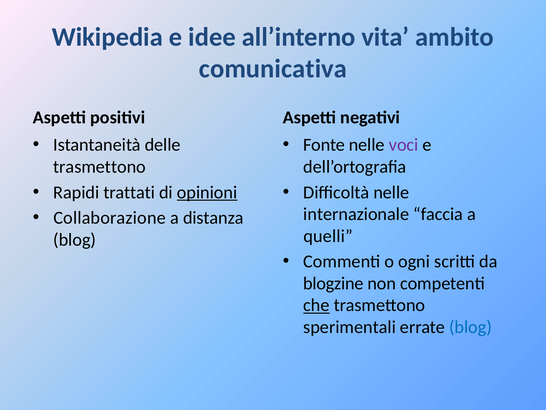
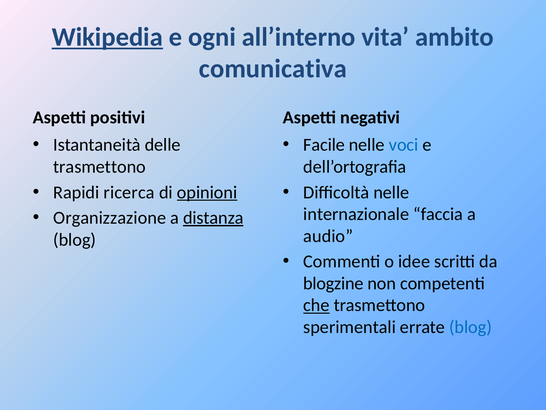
Wikipedia underline: none -> present (107, 37)
idee: idee -> ogni (212, 37)
Fonte: Fonte -> Facile (324, 145)
voci colour: purple -> blue (404, 145)
trattati: trattati -> ricerca (129, 192)
Collaborazione: Collaborazione -> Organizzazione (110, 218)
distanza underline: none -> present (213, 218)
quelli: quelli -> audio (328, 236)
ogni: ogni -> idee (414, 261)
